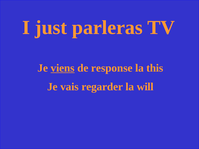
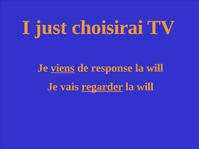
parleras: parleras -> choisirai (107, 28)
this: this -> will (155, 68)
regarder underline: none -> present (102, 87)
